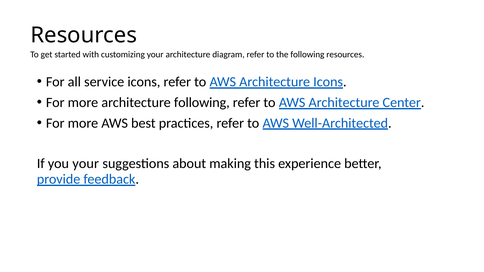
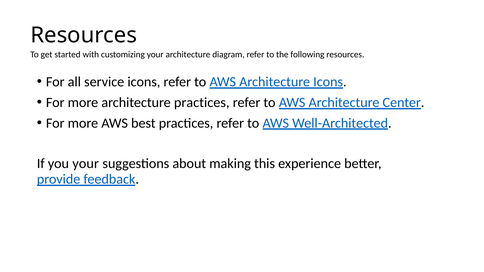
architecture following: following -> practices (202, 103)
